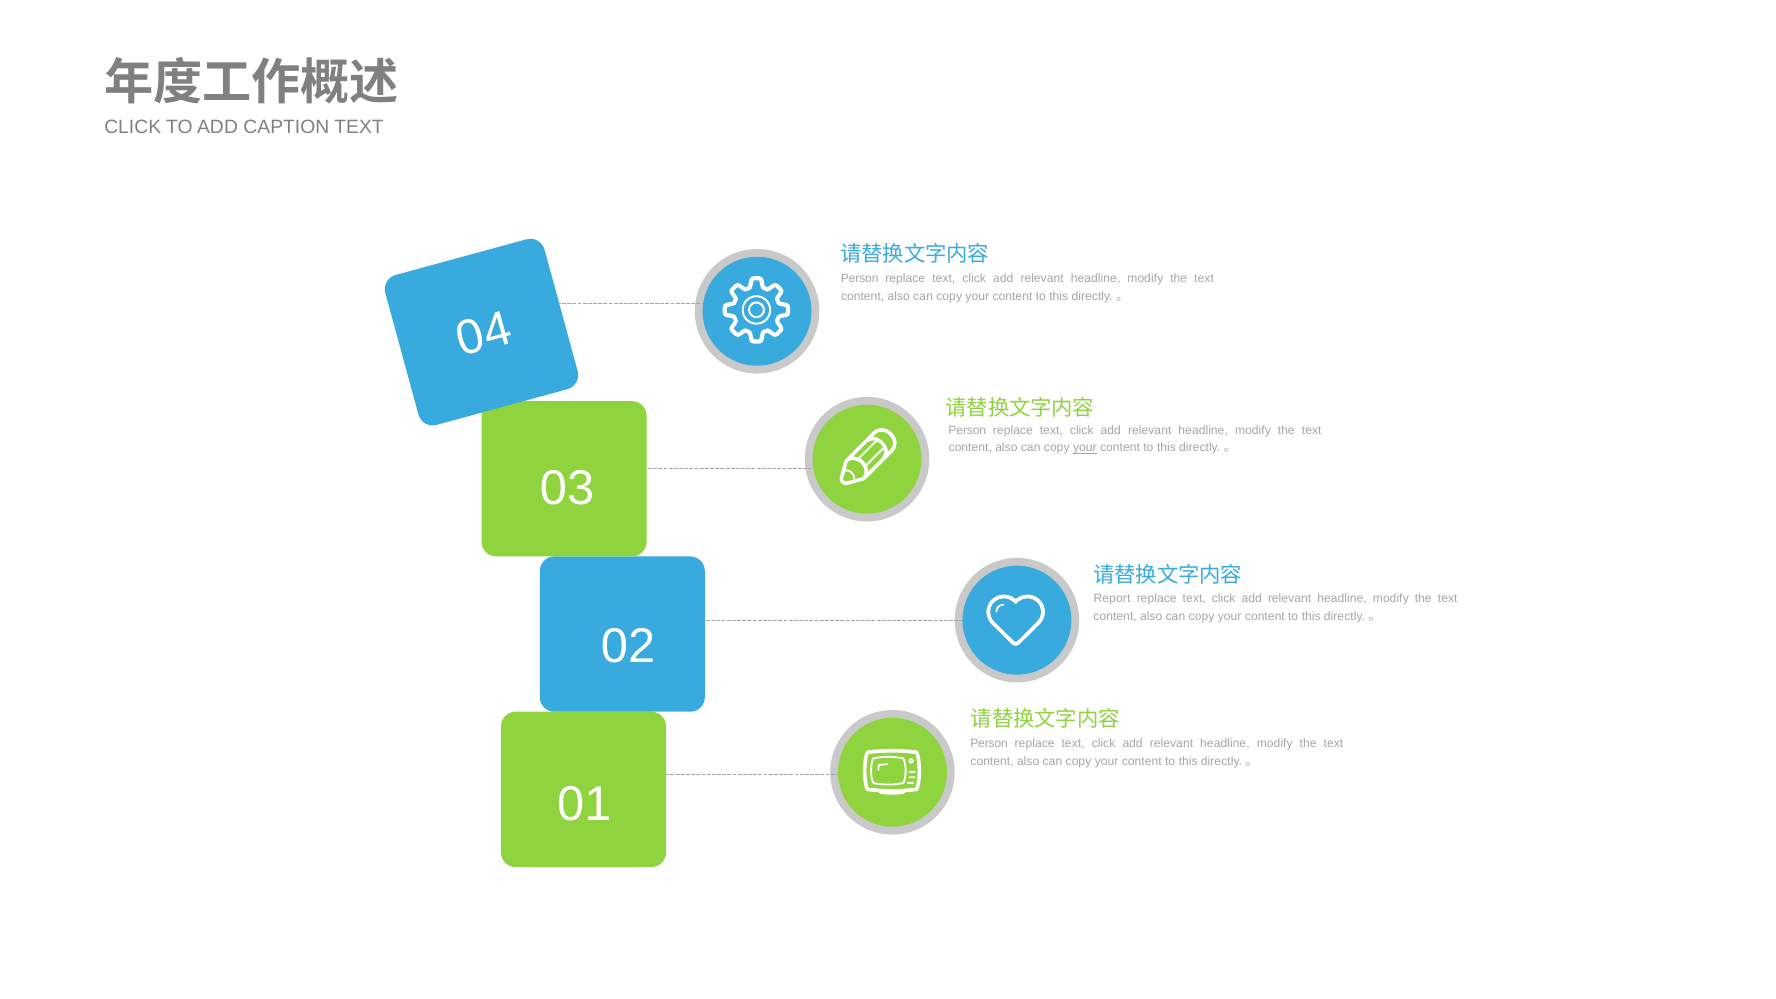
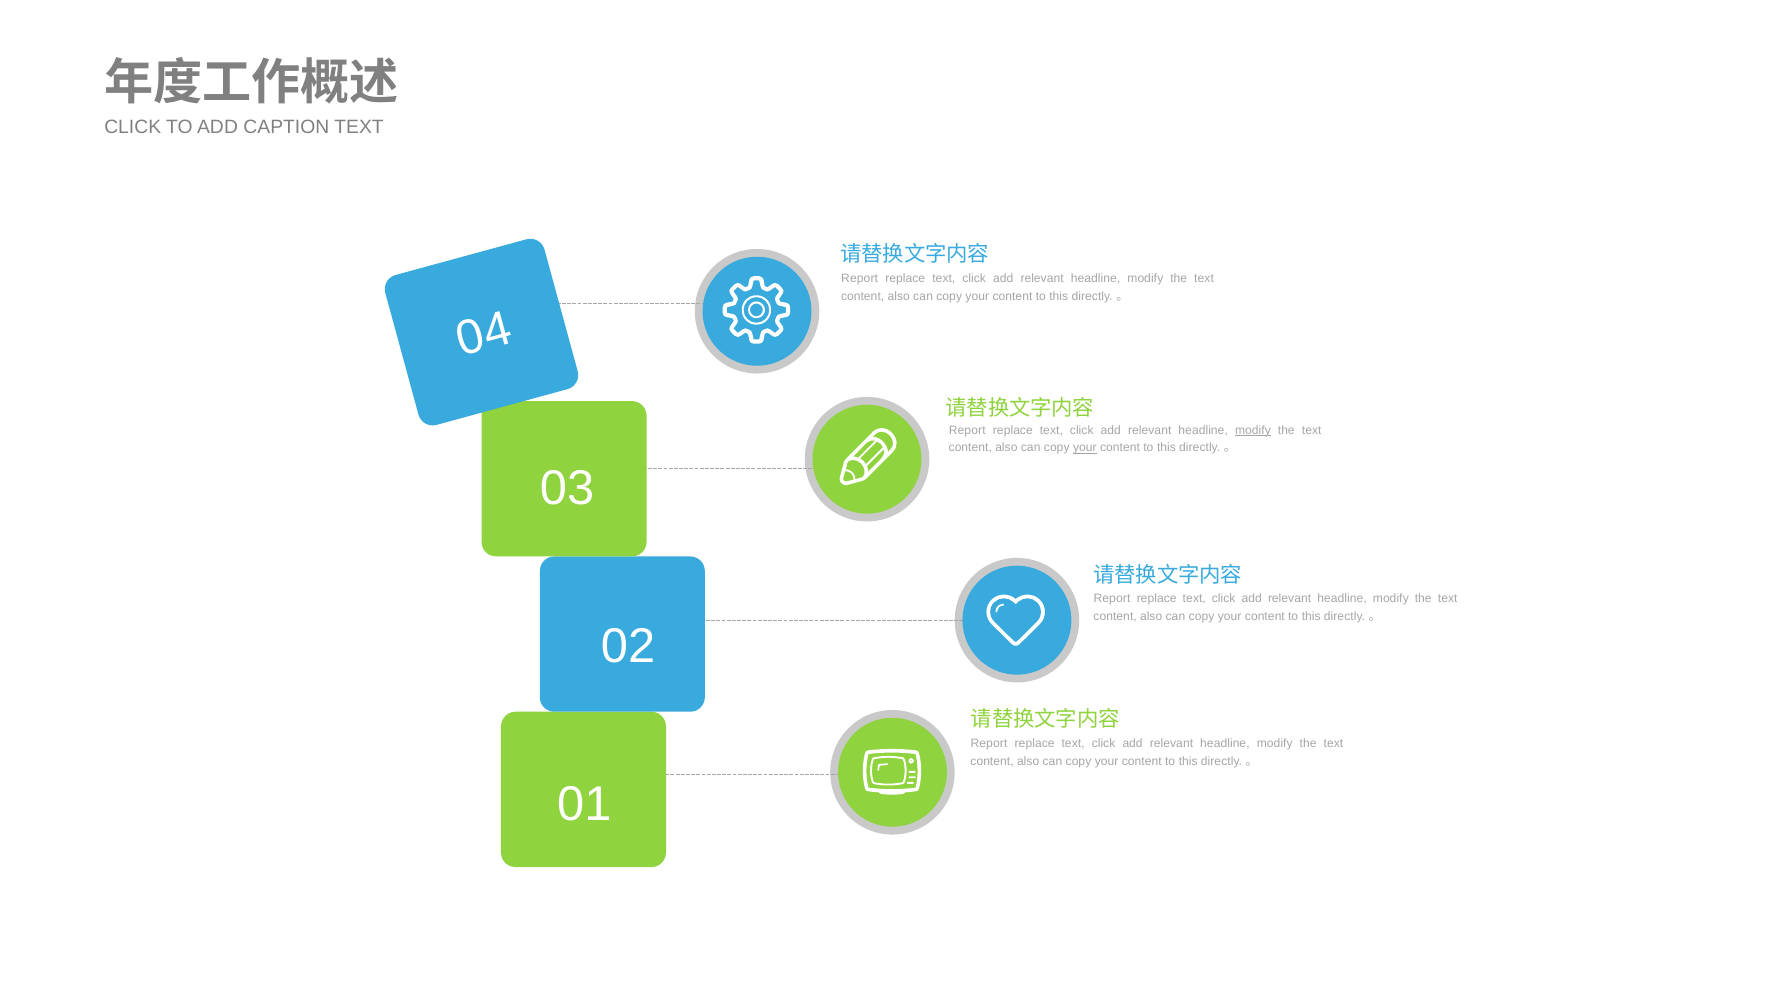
Person: Person -> Report (860, 279)
Person: Person -> Report (967, 430)
modify underline: none -> present (1253, 430)
Person: Person -> Report (989, 744)
